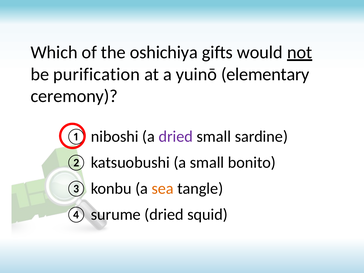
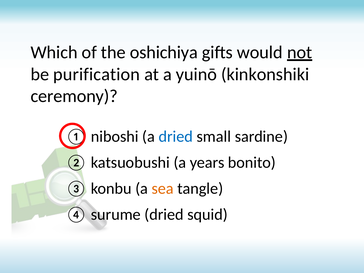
elementary: elementary -> kinkonshiki (265, 74)
dried colour: purple -> blue (176, 136)
a small: small -> years (207, 162)
